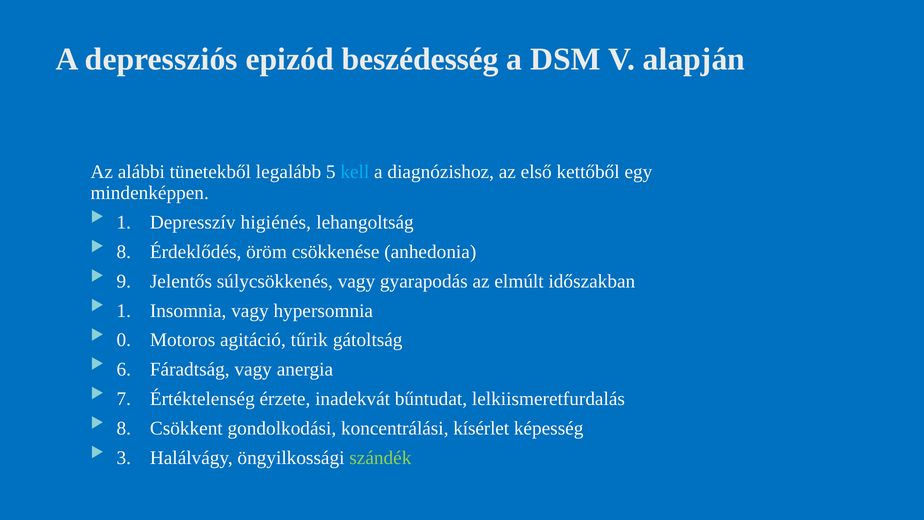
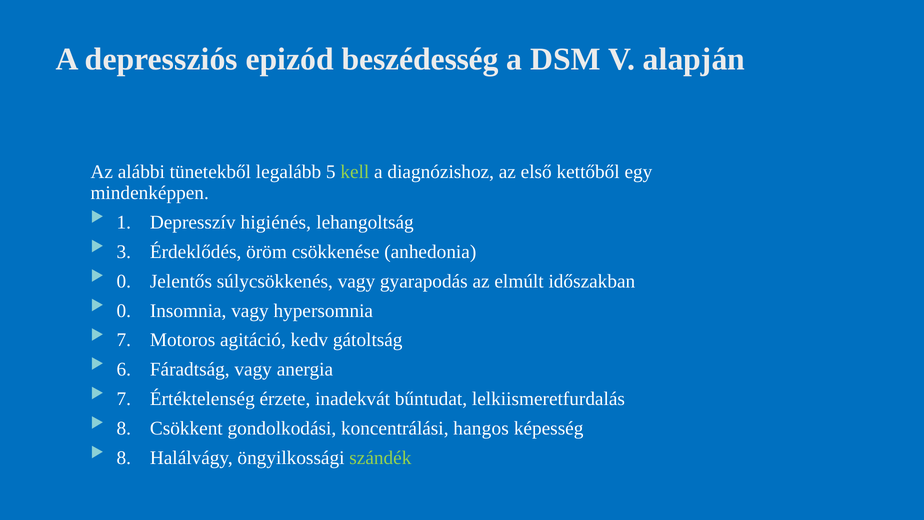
kell colour: light blue -> light green (355, 172)
8: 8 -> 3 (124, 252)
9: 9 -> 0 (124, 281)
1: 1 -> 0 (124, 311)
0: 0 -> 7 (124, 340)
tűrik: tűrik -> kedv (309, 340)
kísérlet: kísérlet -> hangos (481, 428)
3: 3 -> 8 (124, 458)
